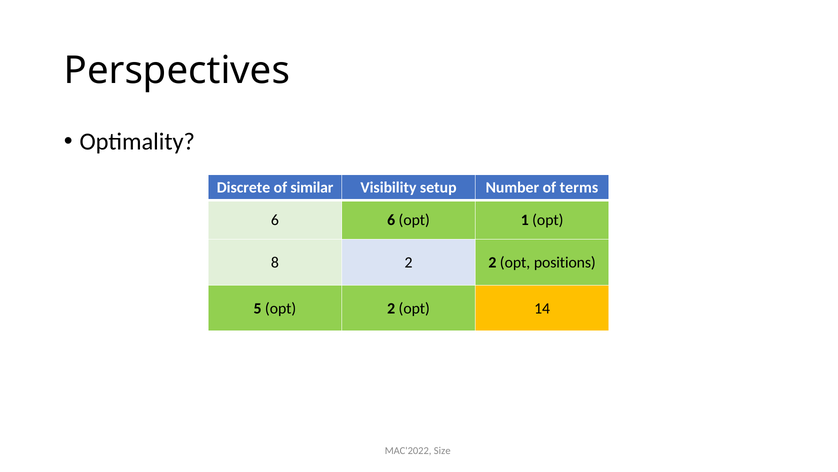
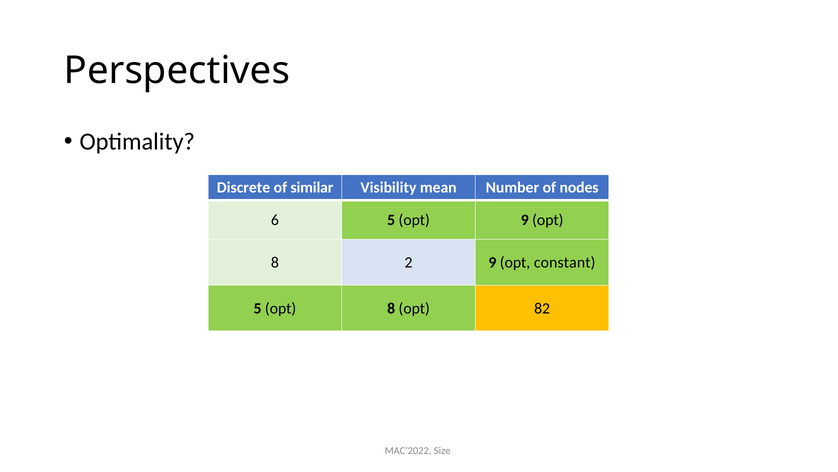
setup: setup -> mean (438, 188)
terms: terms -> nodes (579, 188)
6 6: 6 -> 5 (391, 220)
opt 1: 1 -> 9 (525, 220)
2 2: 2 -> 9 (492, 262)
positions: positions -> constant (565, 262)
5 opt 2: 2 -> 8 (391, 308)
14: 14 -> 82 (542, 308)
